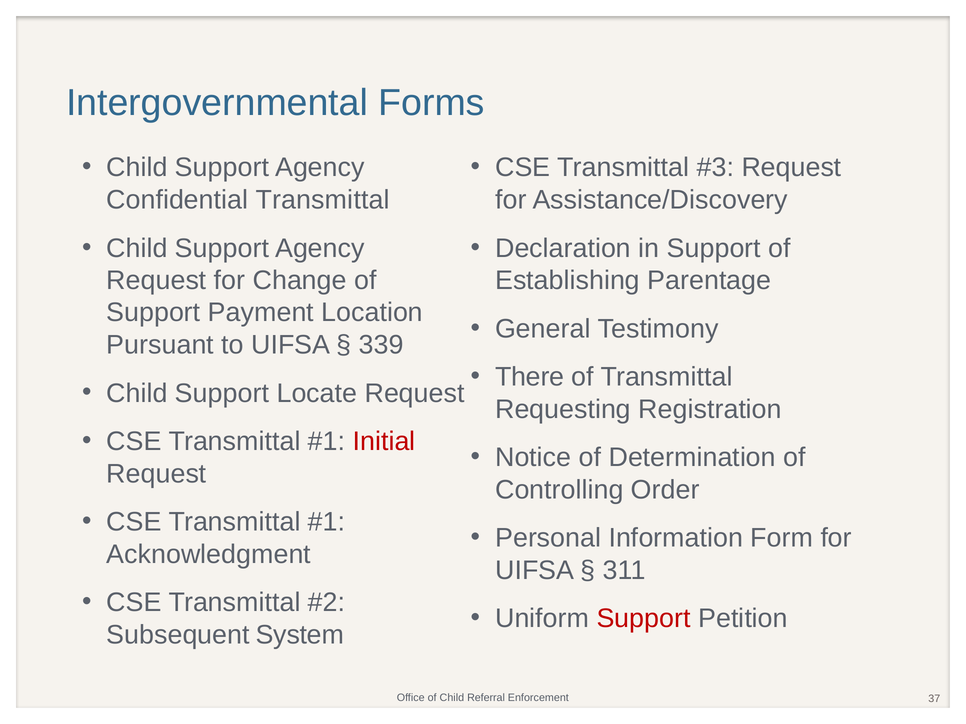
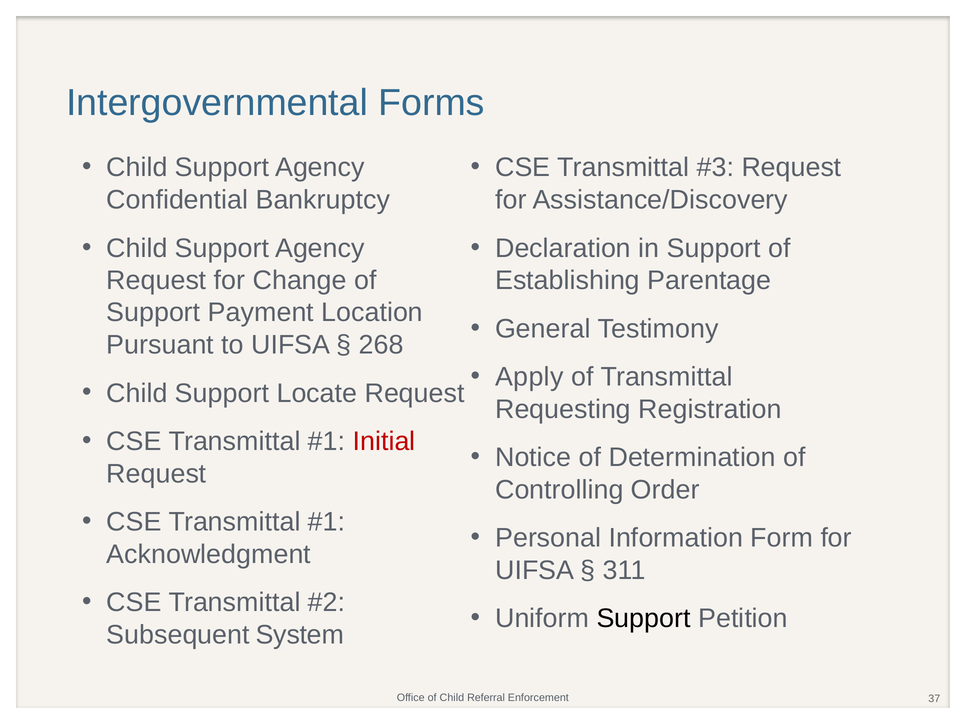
Confidential Transmittal: Transmittal -> Bankruptcy (323, 200)
339: 339 -> 268 (381, 345)
There: There -> Apply (529, 377)
Support colour: red -> black (644, 619)
